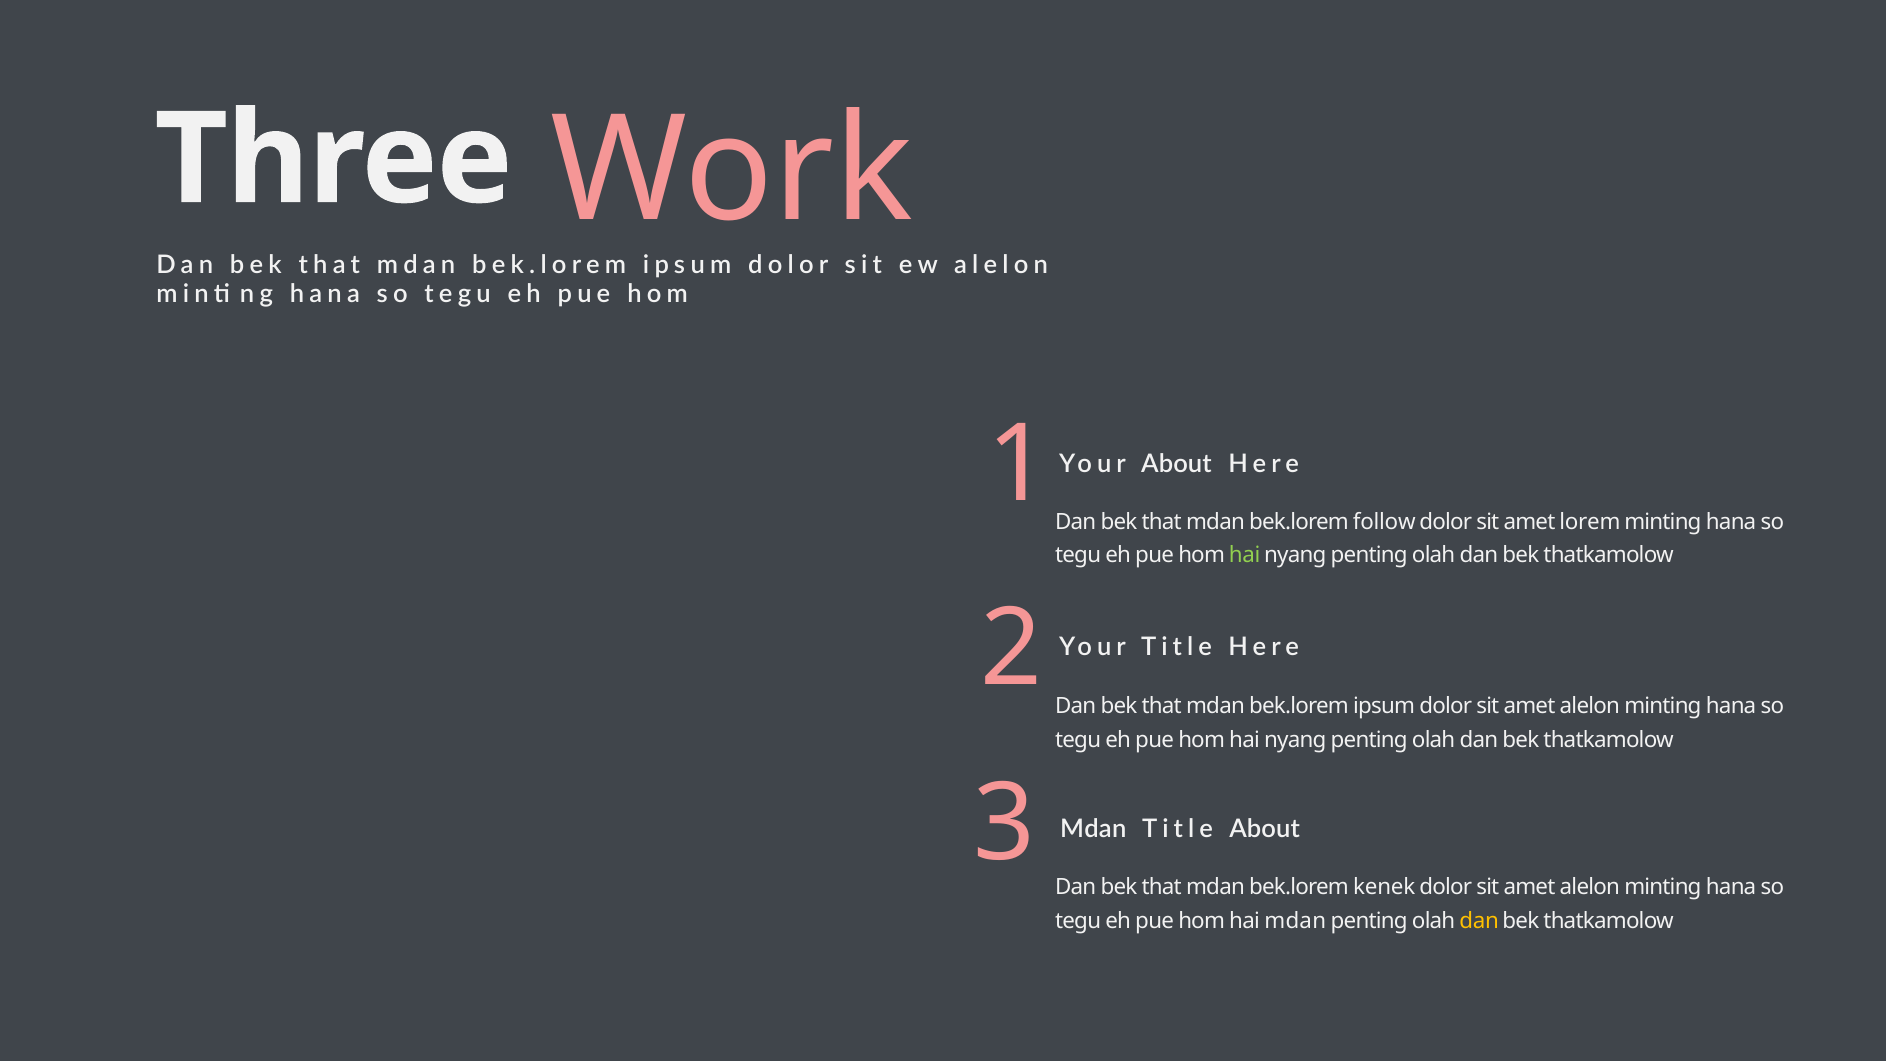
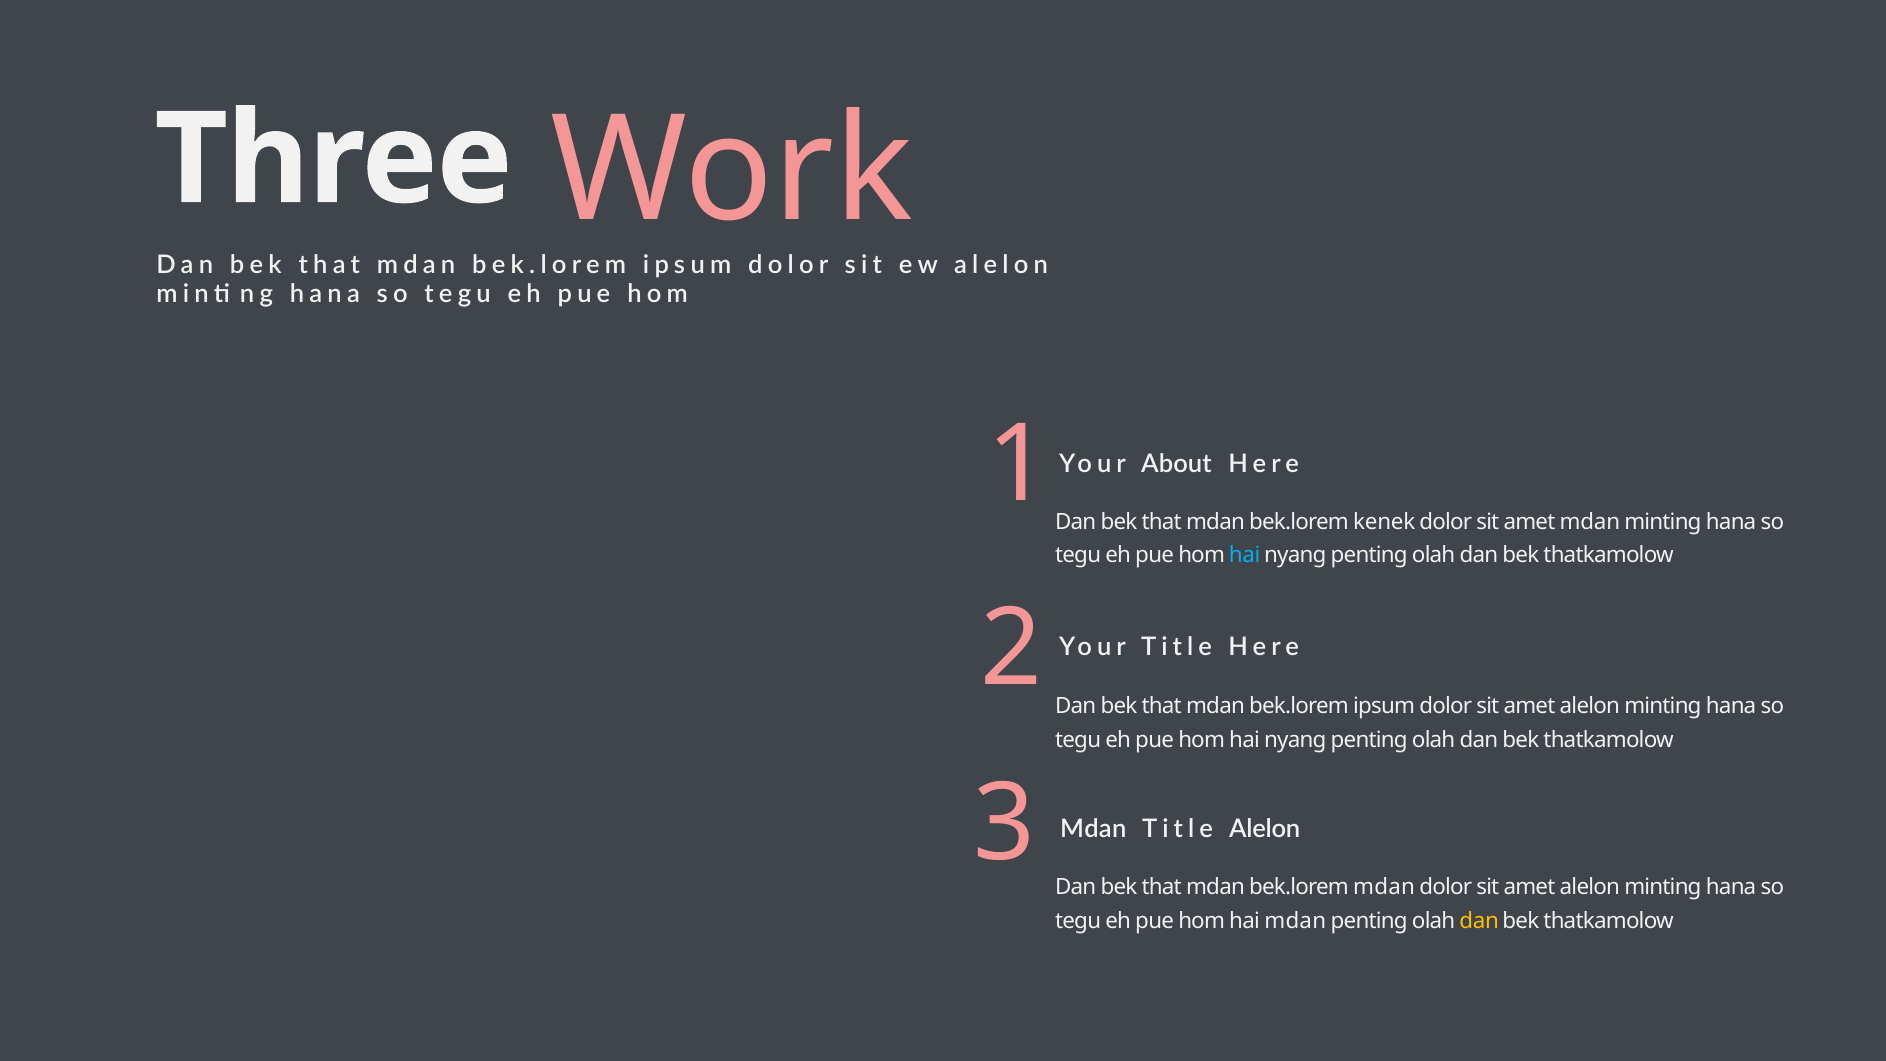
follow: follow -> kenek (1384, 522)
amet lorem: lorem -> mdan (1590, 522)
hai colour: light green -> light blue (1245, 555)
Title About: About -> Alelon (1265, 829)
bek.lorem kenek: kenek -> mdan (1384, 887)
